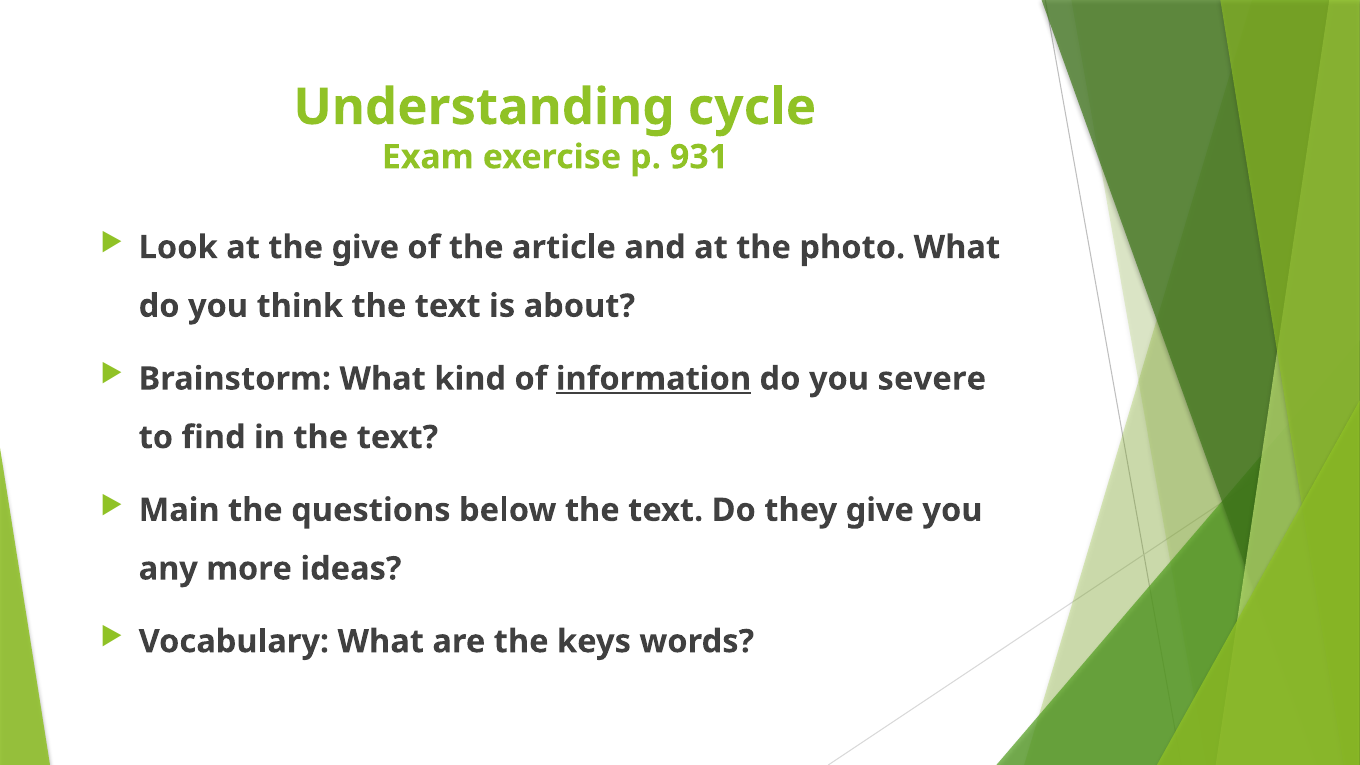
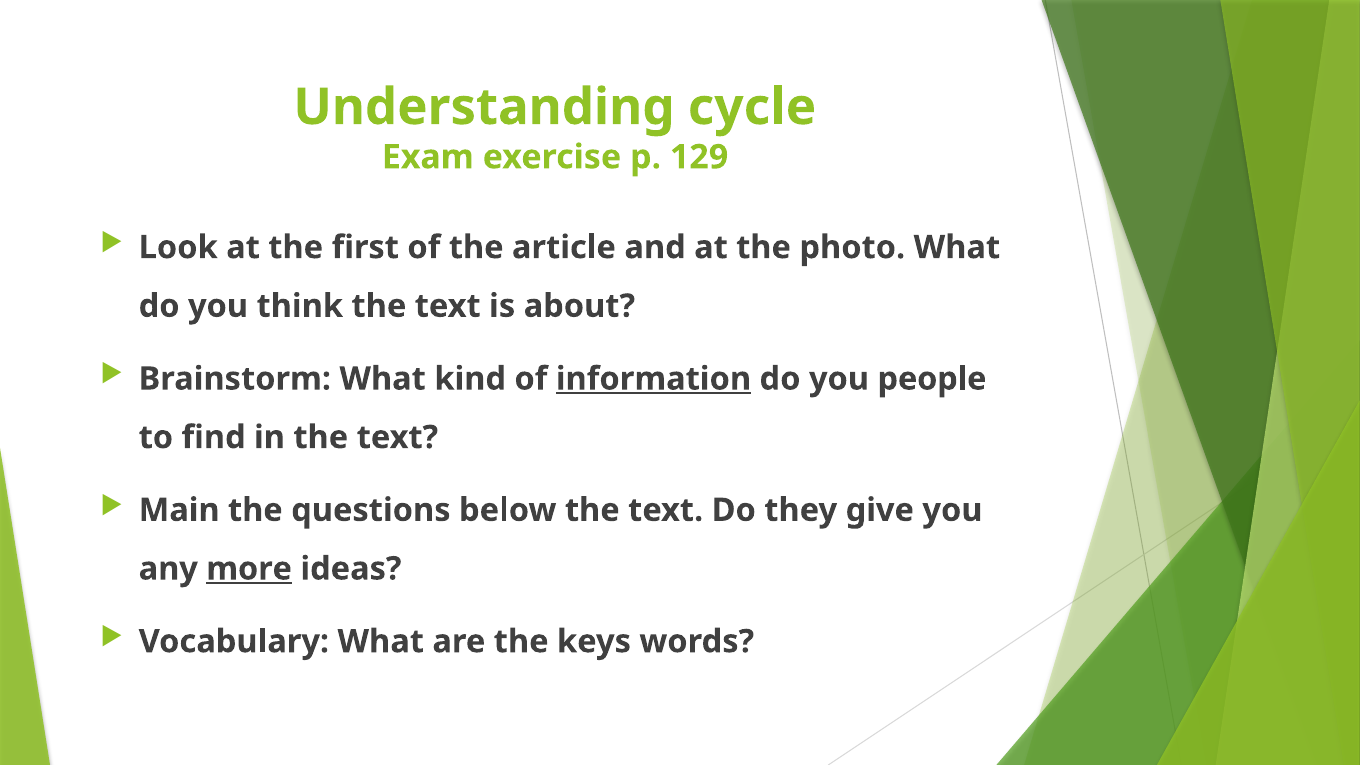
931: 931 -> 129 (699, 157)
the give: give -> first (365, 247)
severe: severe -> people (932, 379)
more underline: none -> present (249, 569)
